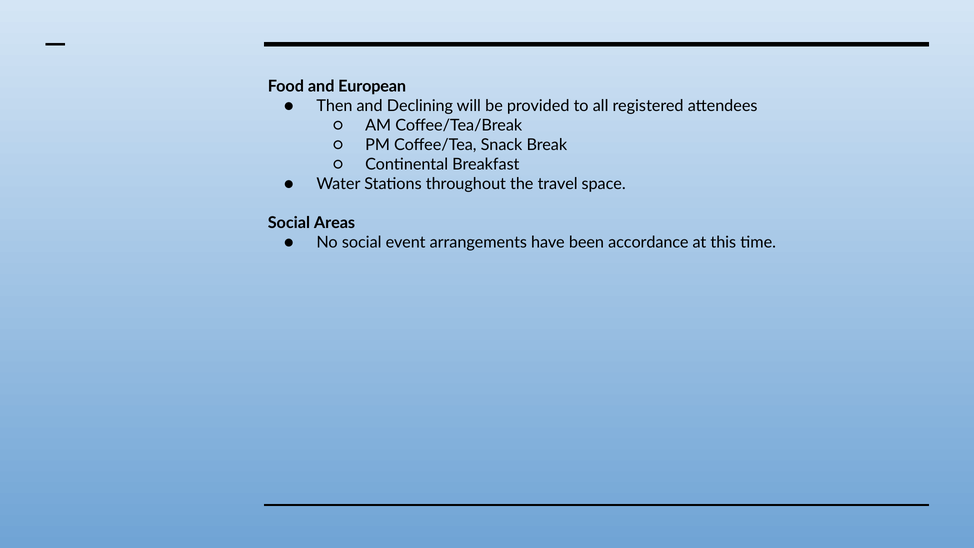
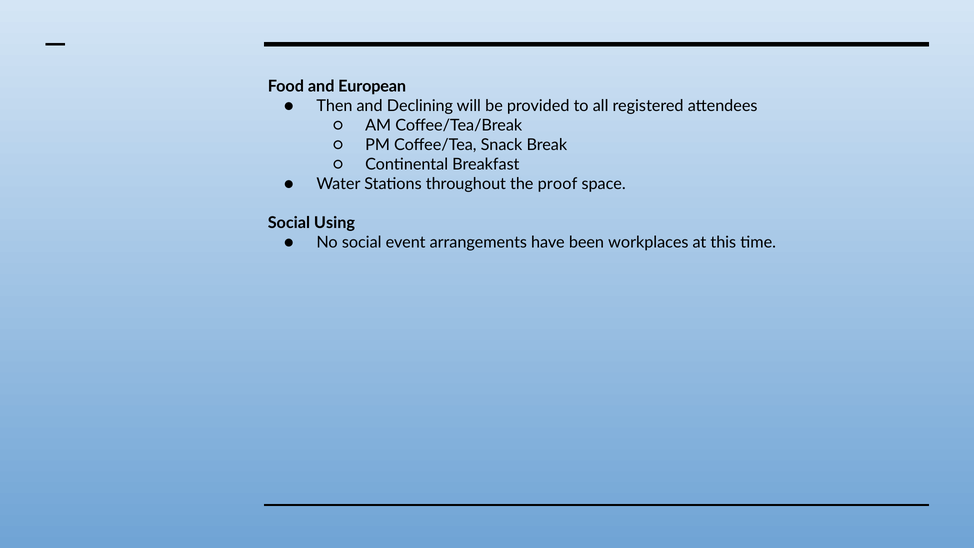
travel: travel -> proof (557, 184)
Areas: Areas -> Using (334, 223)
accordance: accordance -> workplaces (648, 242)
